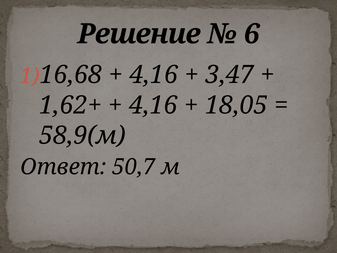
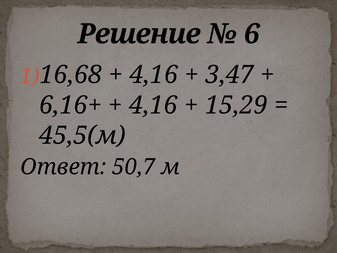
1,62+: 1,62+ -> 6,16+ (71, 105)
18,05: 18,05 -> 15,29 (236, 105)
58,9(м: 58,9(м -> 45,5(м (82, 135)
